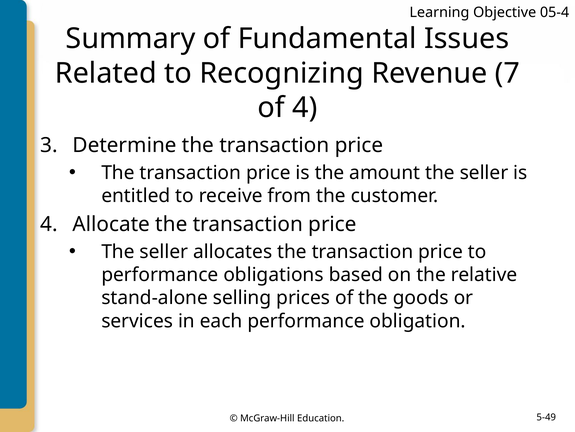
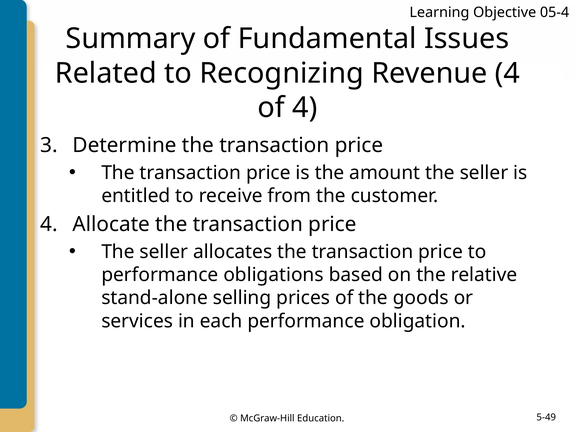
Revenue 7: 7 -> 4 (507, 73)
